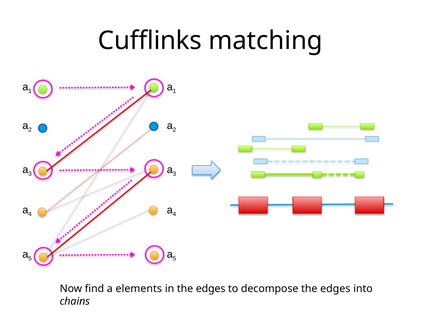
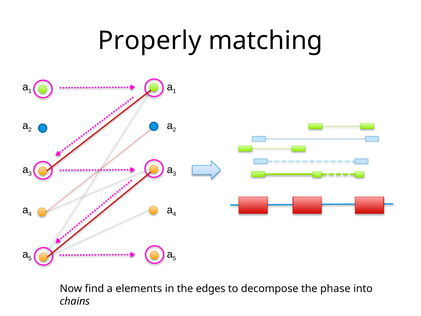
Cufflinks: Cufflinks -> Properly (150, 41)
decompose the edges: edges -> phase (335, 289)
